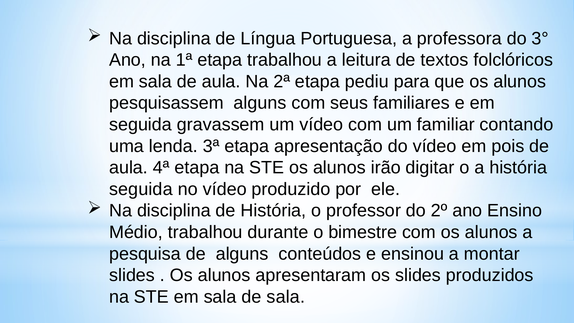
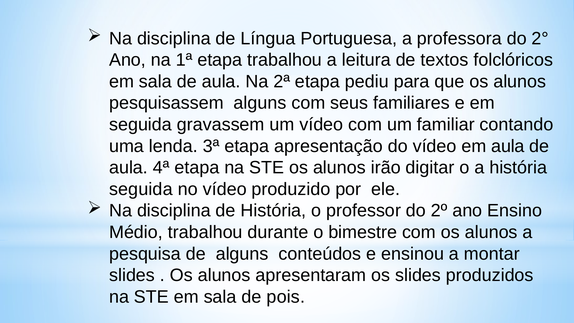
3°: 3° -> 2° (540, 38)
em pois: pois -> aula (508, 146)
de sala: sala -> pois (286, 297)
